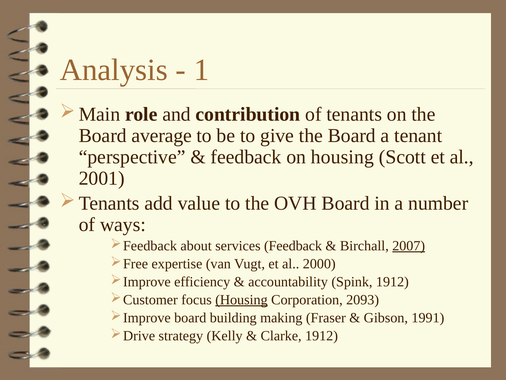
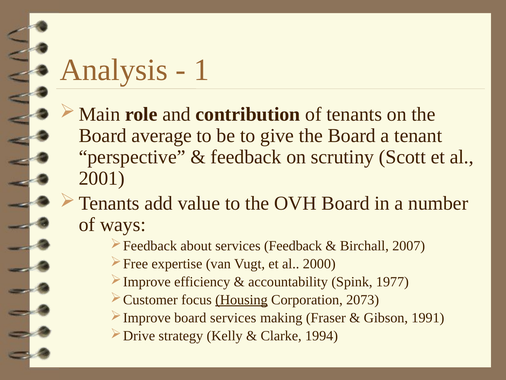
on housing: housing -> scrutiny (342, 157)
2007 underline: present -> none (409, 245)
Spink 1912: 1912 -> 1977 (392, 281)
2093: 2093 -> 2073 (363, 299)
board building: building -> services (233, 317)
Clarke 1912: 1912 -> 1994 (322, 335)
